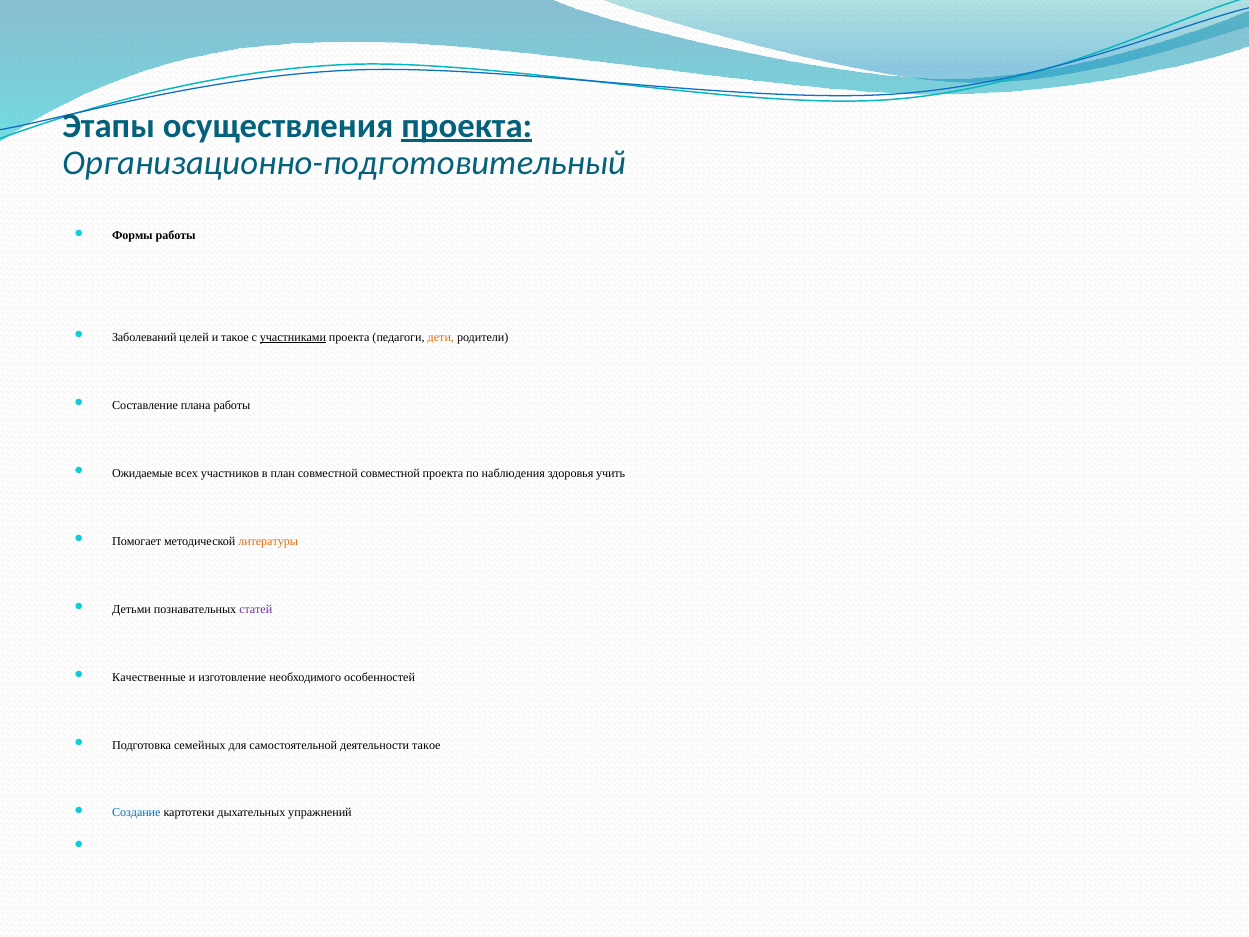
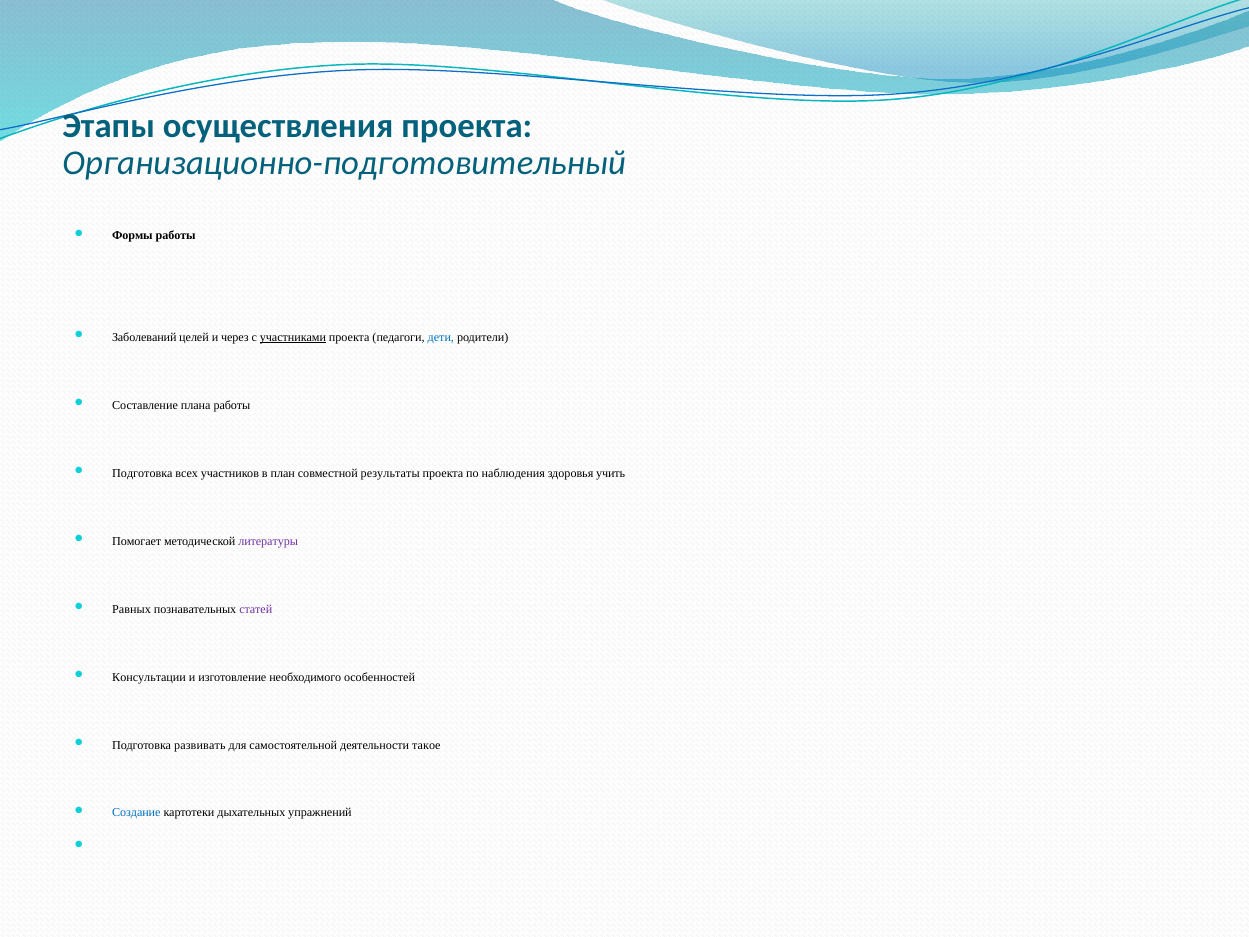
проекта underline: present -> none (467, 126)
и такое: такое -> через (235, 337)
дети colour: orange -> blue (441, 337)
Ожидаемые: Ожидаемые -> Подготовка (142, 473)
совместной совместной: совместной -> результаты (390, 473)
литературы colour: orange -> purple (268, 541)
Детьми: Детьми -> Равных (132, 609)
Качественные: Качественные -> Консультации (149, 677)
семейных: семейных -> развивать (200, 745)
